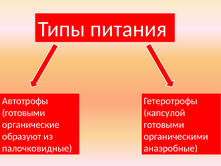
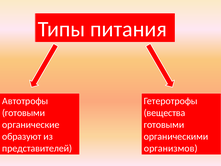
капсулой: капсулой -> вещества (165, 113)
палочковидные: палочковидные -> представителей (37, 148)
анаэробные: анаэробные -> организмов (171, 148)
